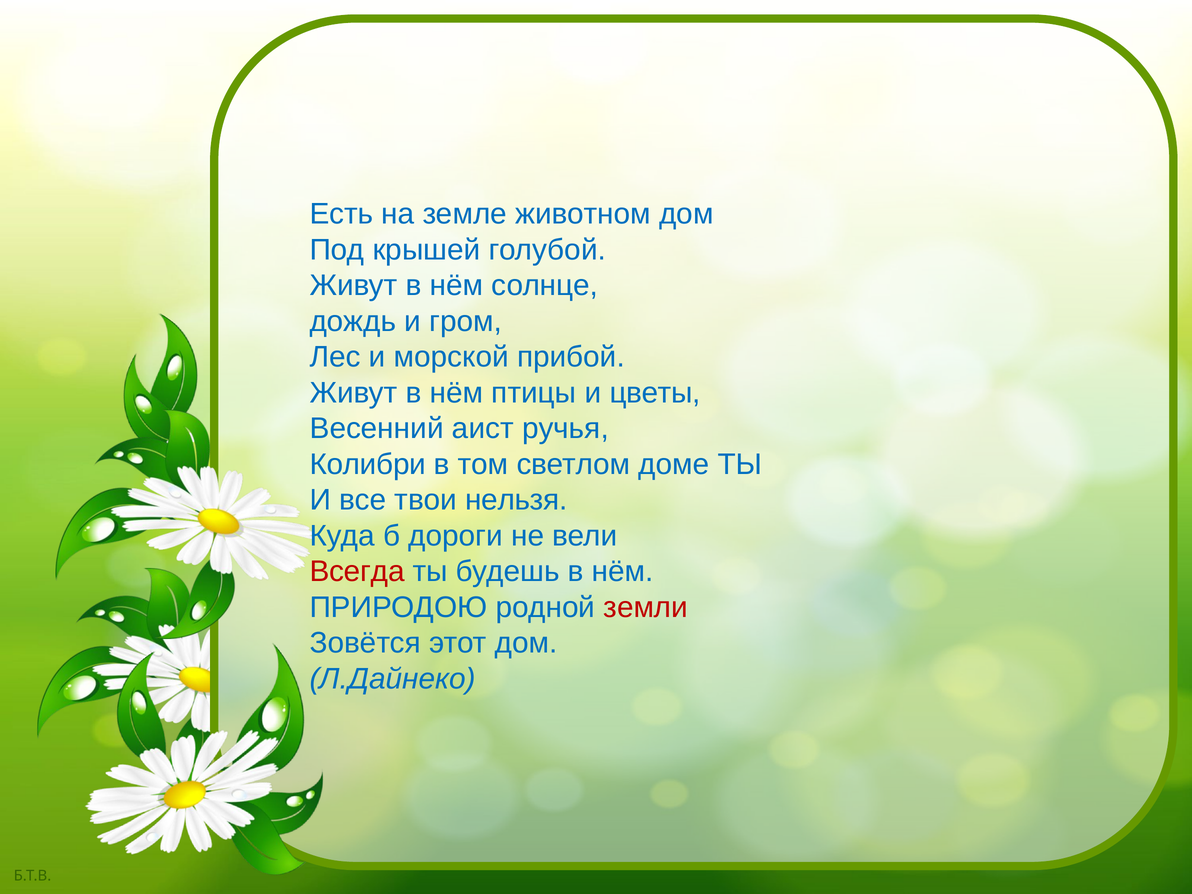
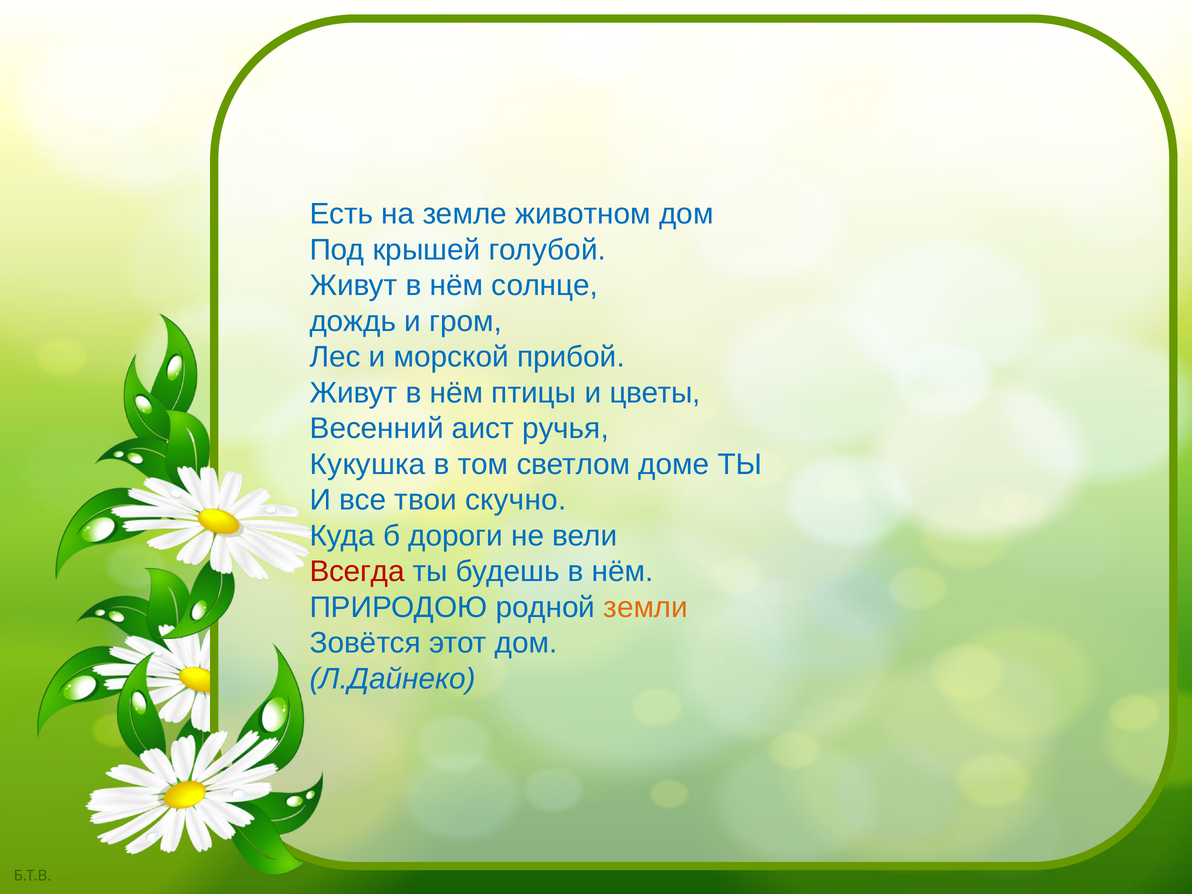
Колибри: Колибри -> Кукушка (367, 464)
нельзя: нельзя -> скучно (516, 500)
земли colour: red -> orange (646, 607)
